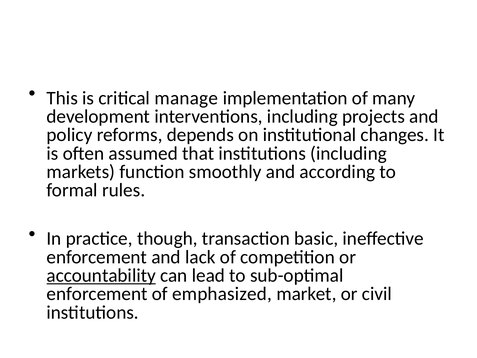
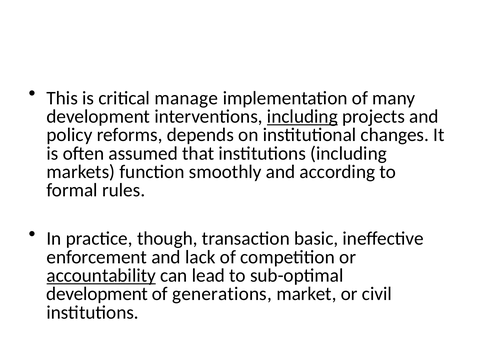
including underline: none -> present (302, 116)
enforcement: enforcement -> development (97, 294)
emphasized: emphasized -> generations (222, 294)
